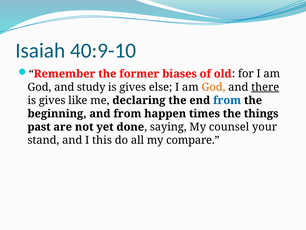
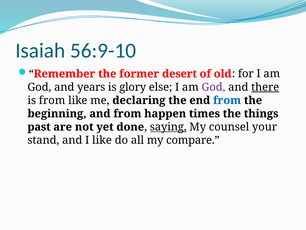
40:9-10: 40:9-10 -> 56:9-10 (103, 51)
biases: biases -> desert (180, 74)
study: study -> years (91, 87)
gives: gives -> glory (133, 87)
God colour: orange -> purple (213, 87)
gives: gives -> from (52, 100)
saying underline: none -> present (168, 127)
I this: this -> like (102, 140)
